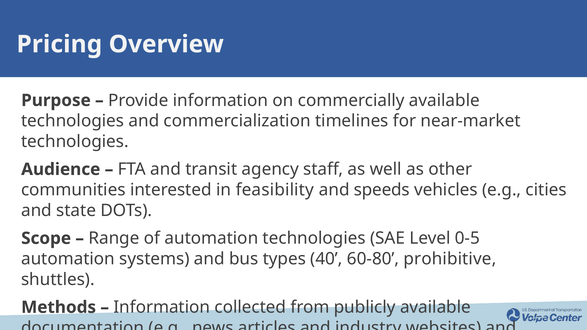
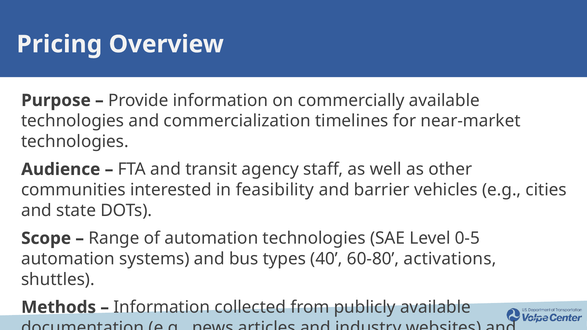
speeds: speeds -> barrier (382, 190)
prohibitive: prohibitive -> activations (450, 259)
